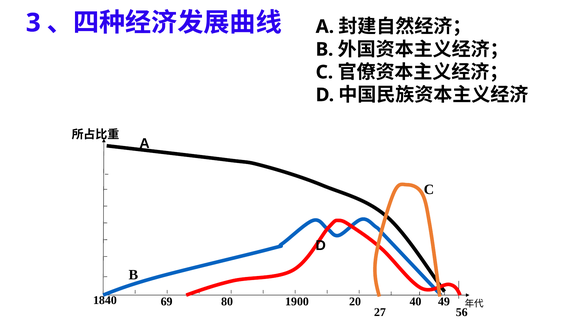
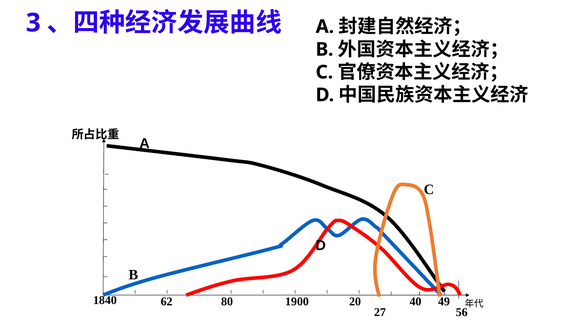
69: 69 -> 62 (167, 302)
